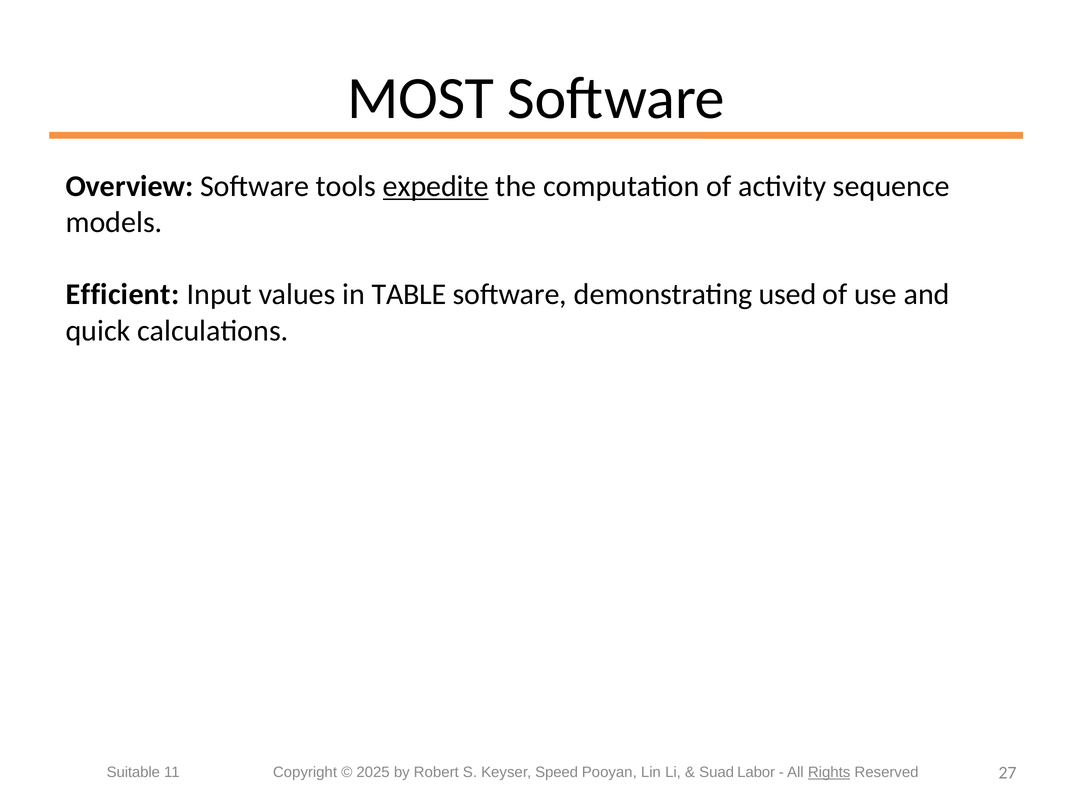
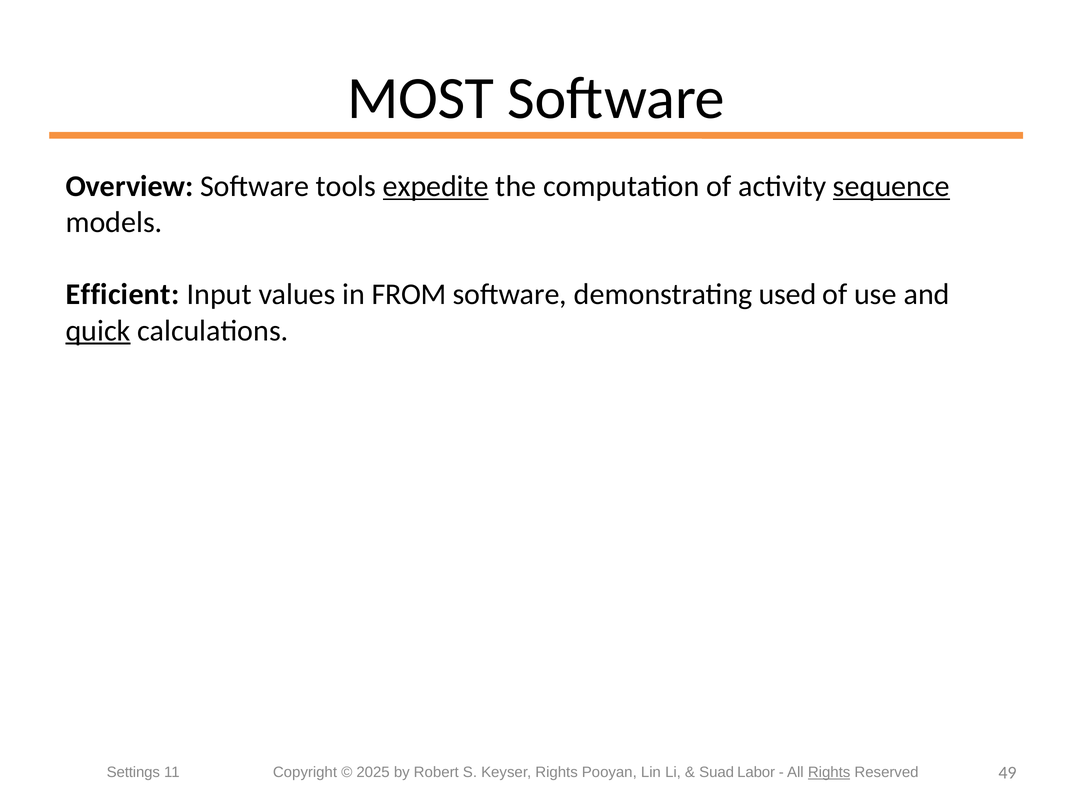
sequence underline: none -> present (891, 186)
TABLE: TABLE -> FROM (409, 295)
quick underline: none -> present (98, 331)
Suitable: Suitable -> Settings (133, 773)
Keyser Speed: Speed -> Rights (557, 773)
27: 27 -> 49 (1007, 773)
